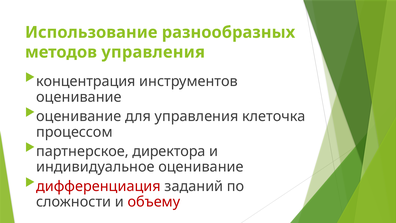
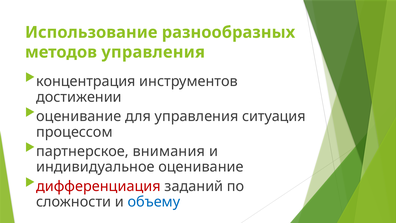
оценивание: оценивание -> достижении (79, 97)
клеточка: клеточка -> ситуация (274, 116)
директора: директора -> внимания (169, 151)
объему colour: red -> blue (154, 202)
